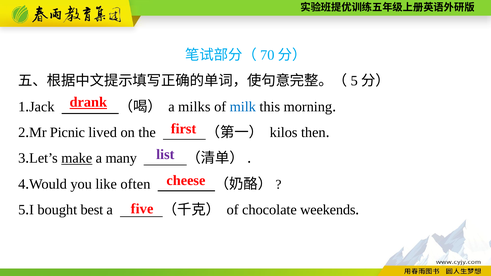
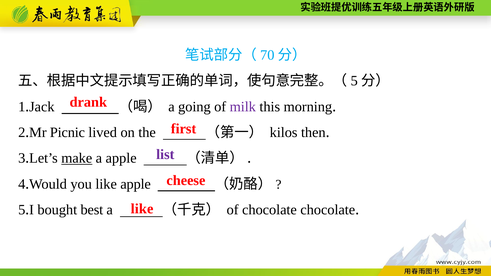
drank underline: present -> none (88, 102)
milks: milks -> going (194, 107)
milk colour: blue -> purple (243, 107)
a many: many -> apple (121, 158)
like often: often -> apple (136, 184)
five: five -> like (142, 209)
chocolate weekends: weekends -> chocolate (328, 210)
